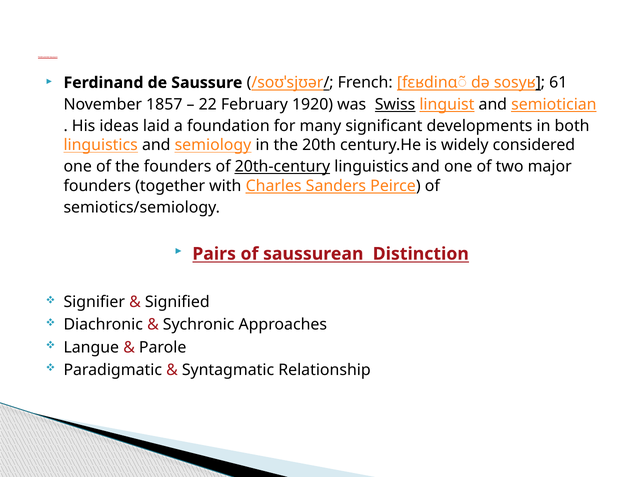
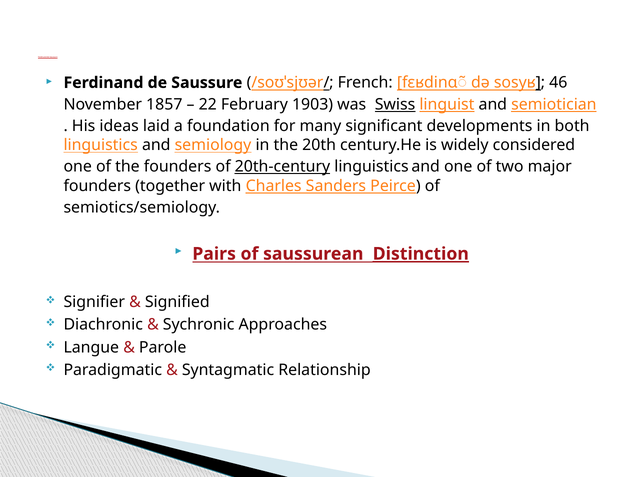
61: 61 -> 46 (558, 83)
1920: 1920 -> 1903 (313, 104)
Distinction underline: none -> present (421, 254)
